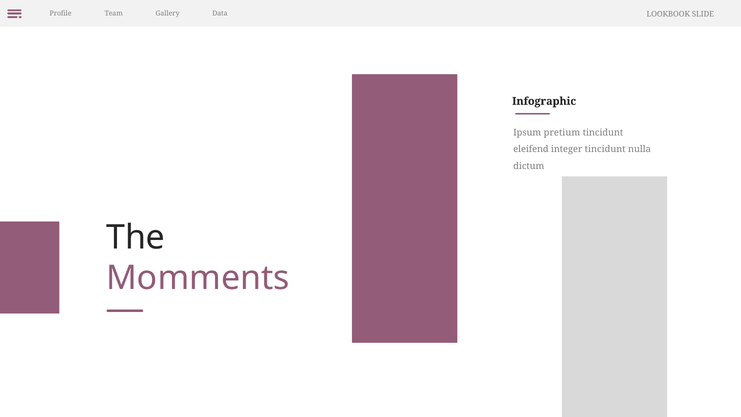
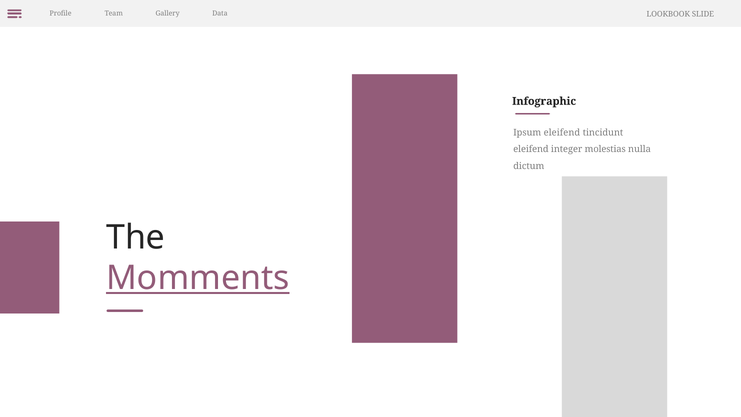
Ipsum pretium: pretium -> eleifend (562, 133)
integer tincidunt: tincidunt -> molestias (605, 149)
Momments underline: none -> present (198, 278)
